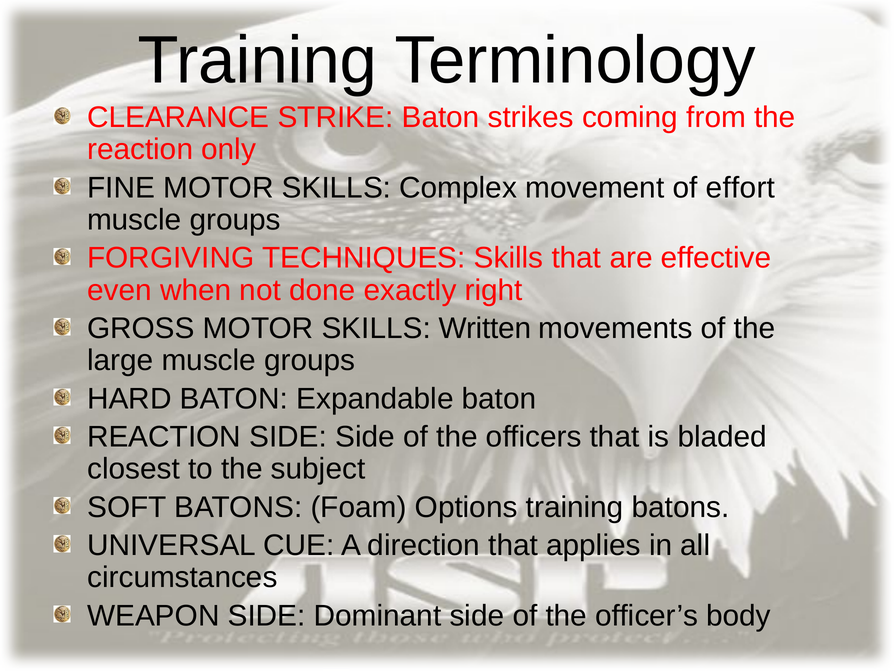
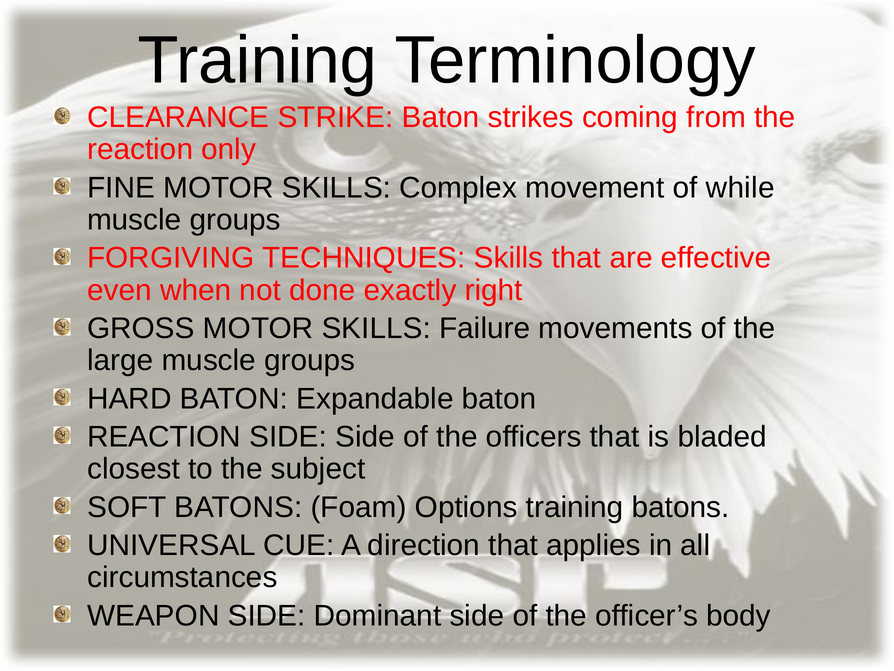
effort: effort -> while (740, 188)
Written: Written -> Failure (485, 328)
